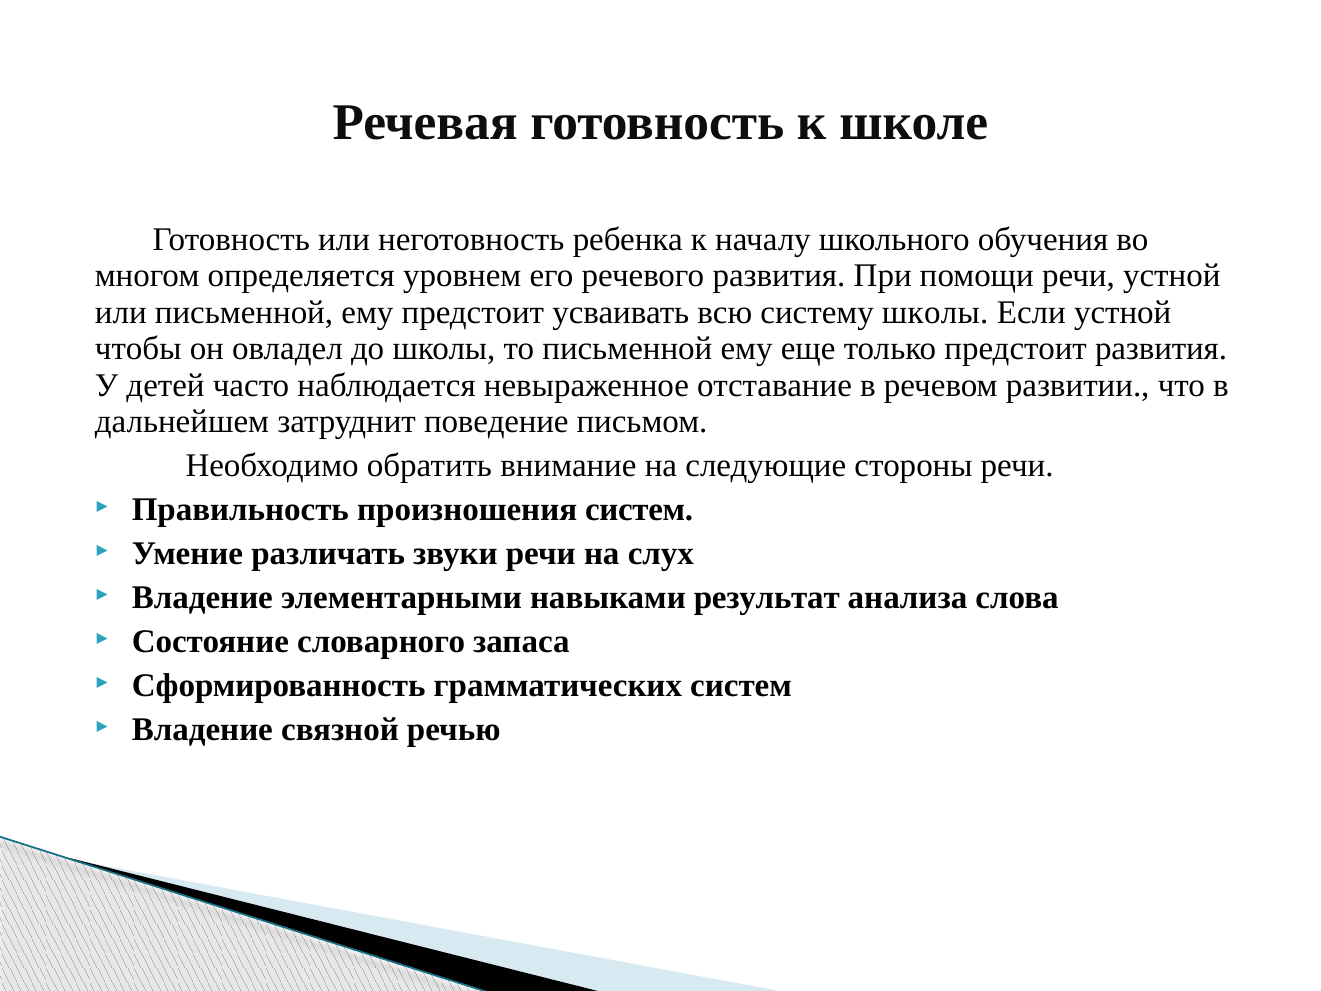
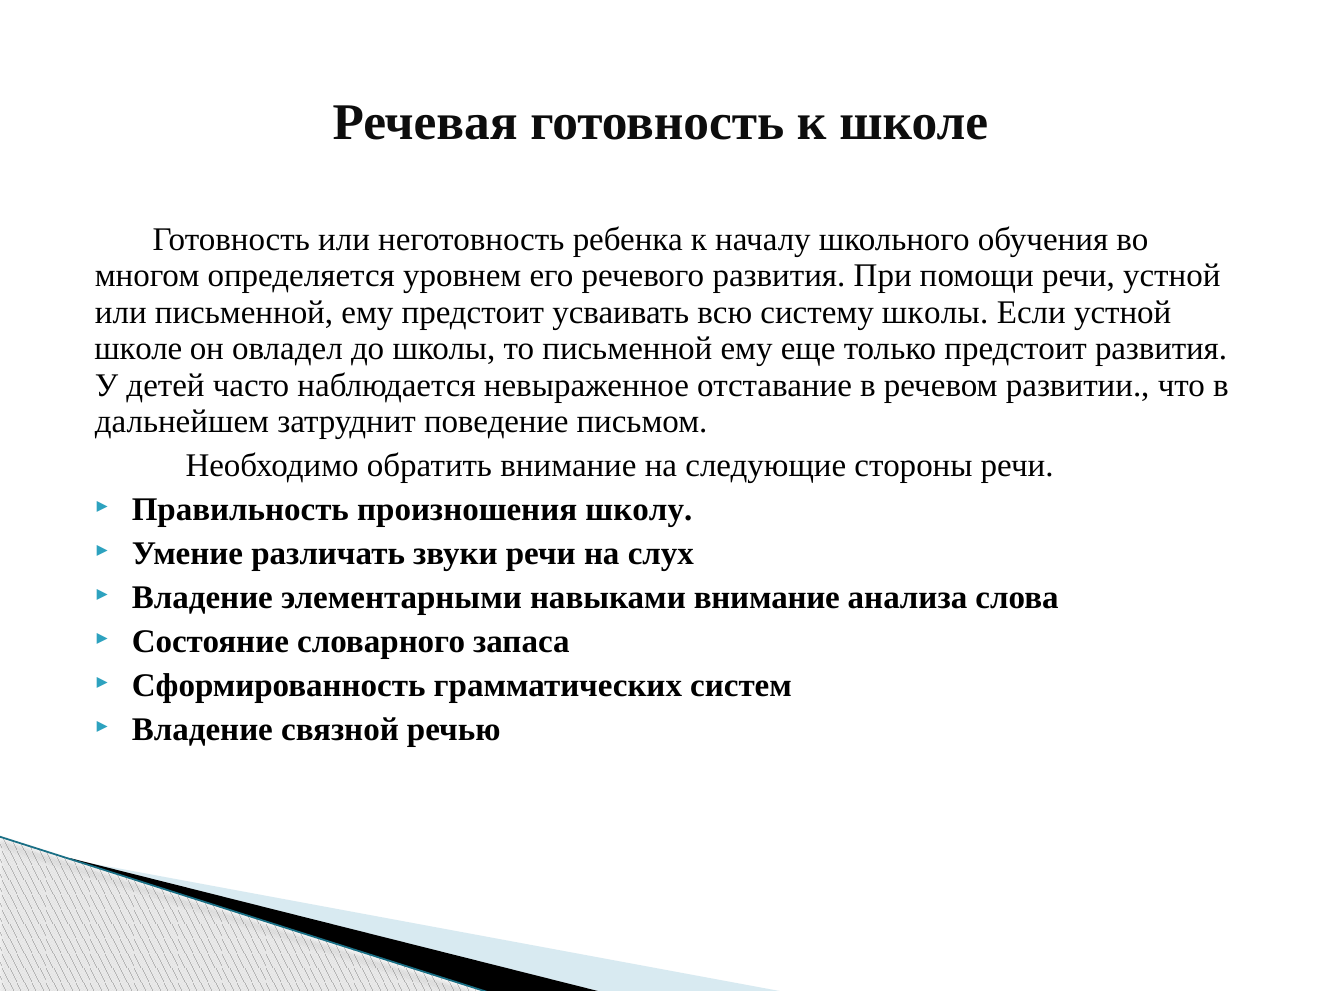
чтобы: чтобы -> школе (138, 349)
произношения систем: систем -> школу (639, 510)
навыками результат: результат -> внимание (767, 597)
